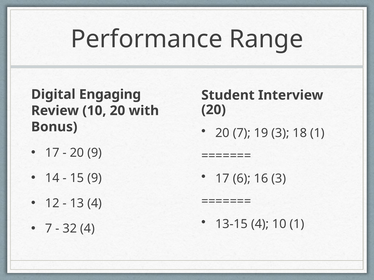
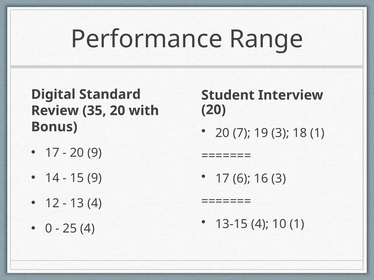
Engaging: Engaging -> Standard (110, 95)
Review 10: 10 -> 35 (94, 111)
7: 7 -> 0 (49, 229)
32: 32 -> 25 (70, 229)
